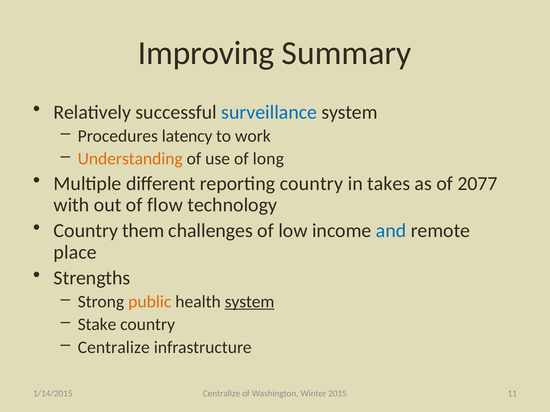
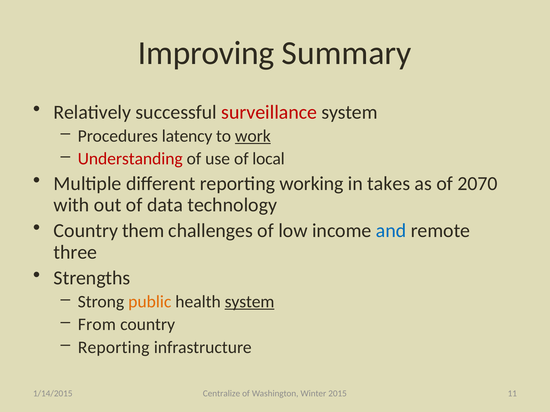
surveillance colour: blue -> red (269, 112)
work underline: none -> present (253, 136)
Understanding colour: orange -> red (130, 159)
long: long -> local (268, 159)
reporting country: country -> working (312, 184)
2077: 2077 -> 2070 (477, 184)
flow: flow -> data (165, 205)
place: place -> three (75, 252)
Stake: Stake -> From (97, 325)
Centralize: Centralize -> Reporting (114, 348)
